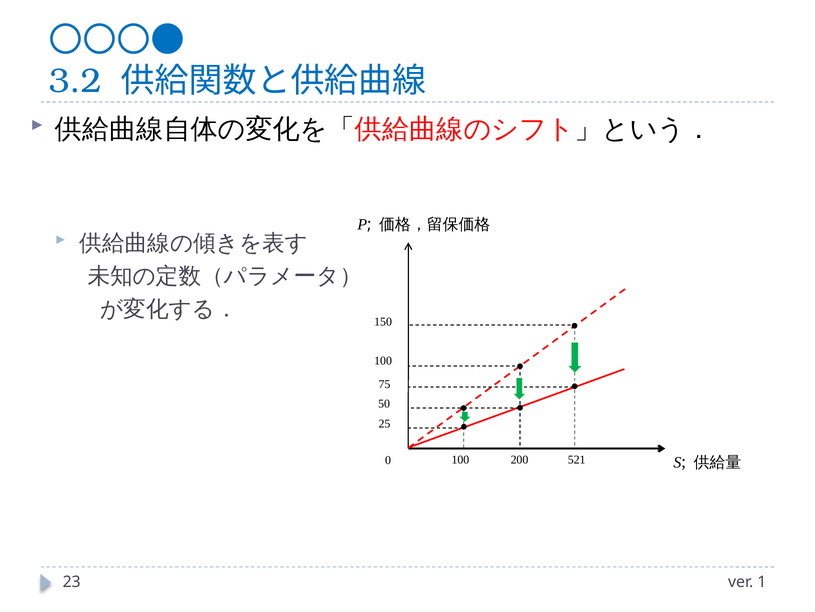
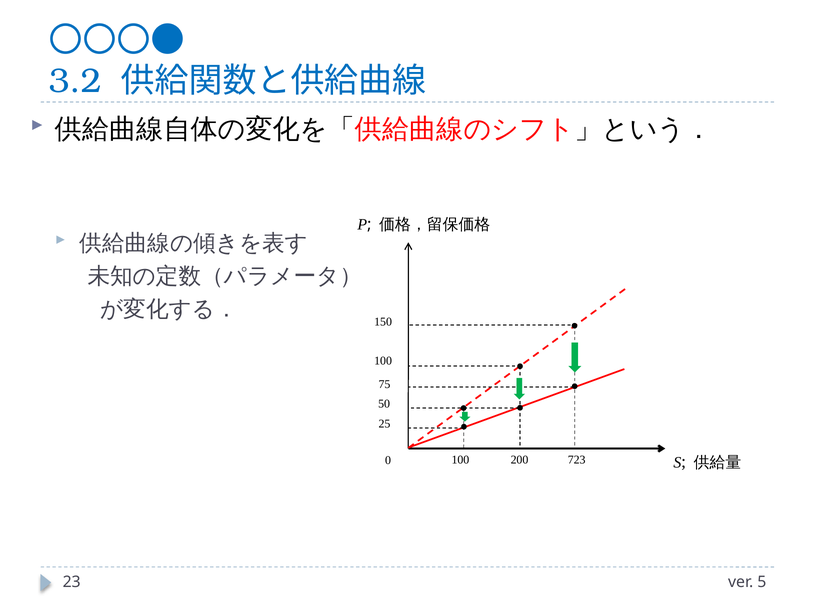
521: 521 -> 723 (577, 459)
1: 1 -> 5 (762, 581)
